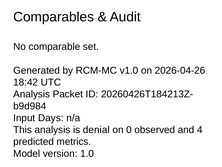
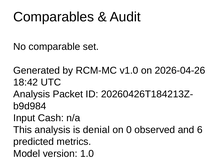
Days: Days -> Cash (51, 118)
4: 4 -> 6 (200, 129)
